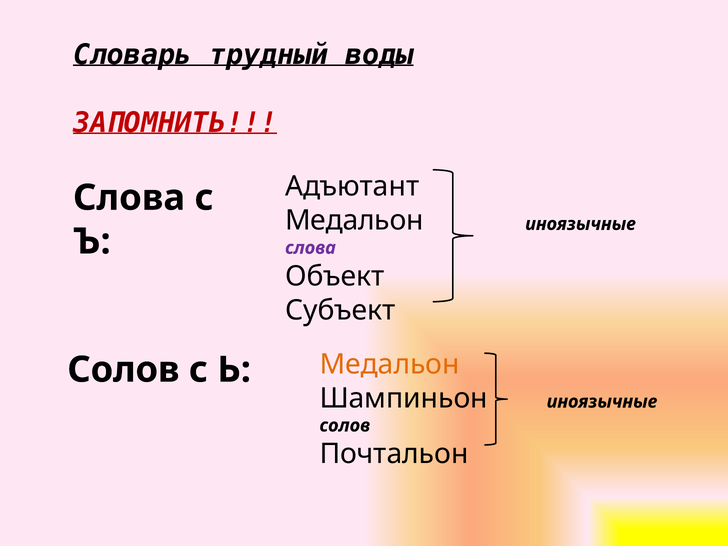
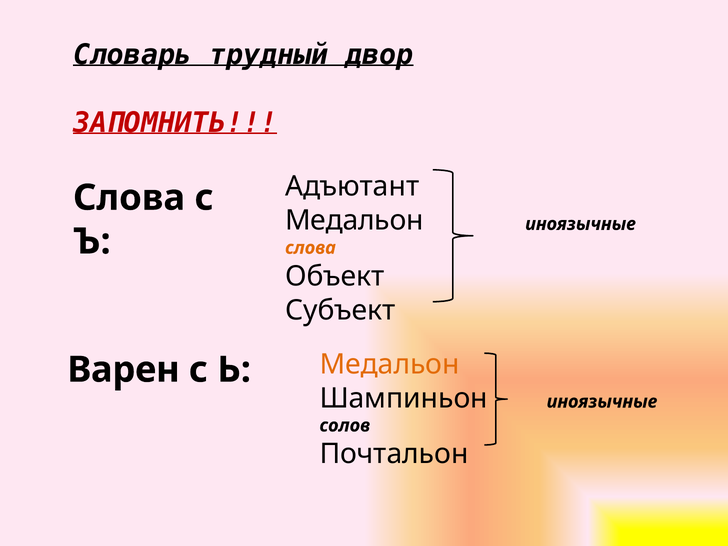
воды: воды -> двор (379, 55)
слова colour: purple -> orange (310, 248)
Солов: Солов -> Варен (124, 370)
